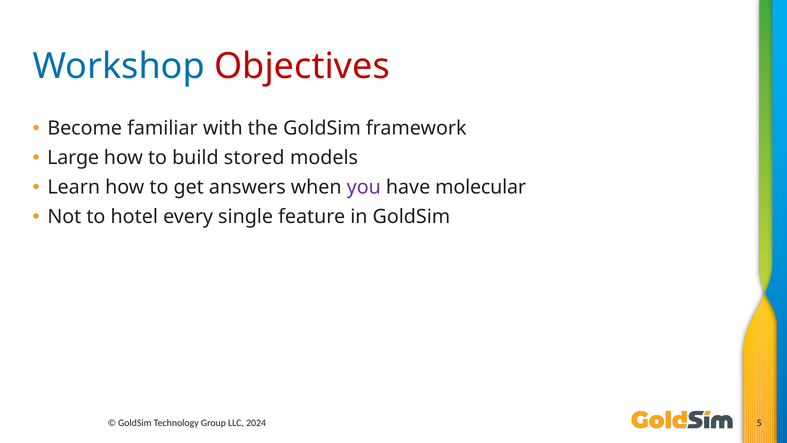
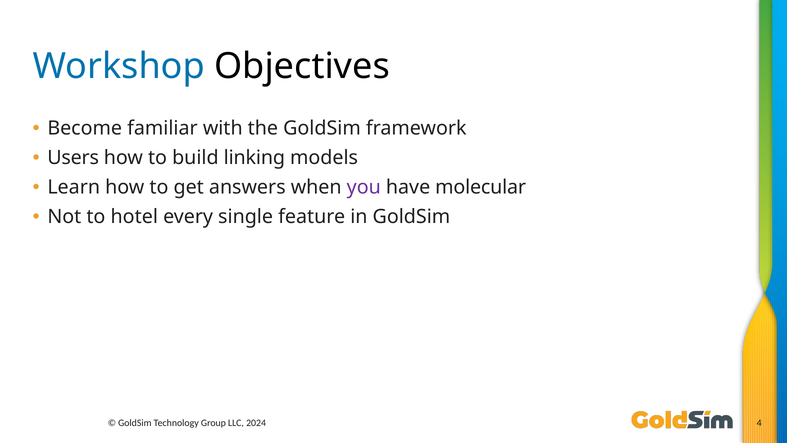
Objectives colour: red -> black (302, 66)
Large: Large -> Users (73, 158)
stored: stored -> linking (254, 158)
5: 5 -> 4 (759, 423)
